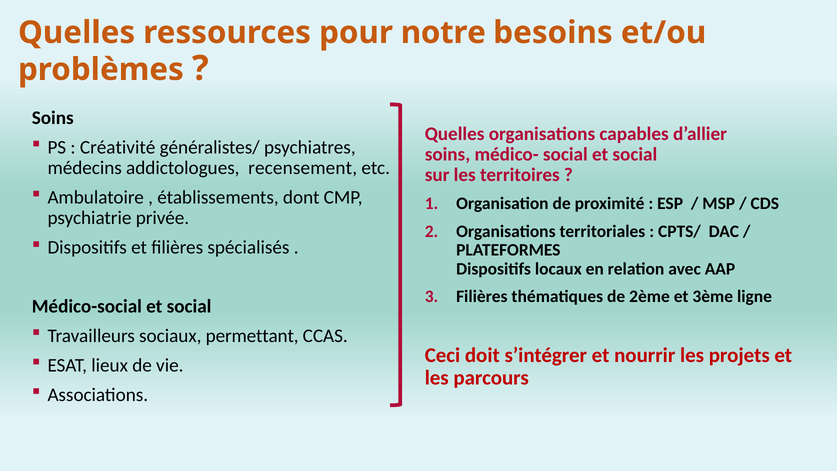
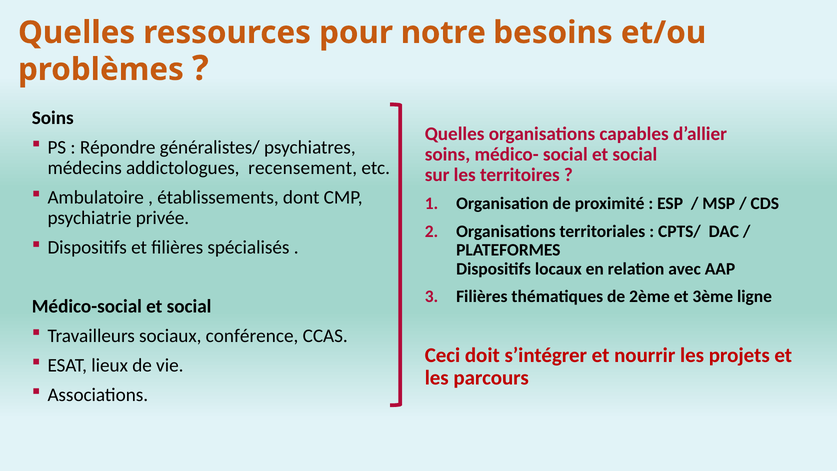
Créativité: Créativité -> Répondre (118, 147)
permettant: permettant -> conférence (252, 336)
